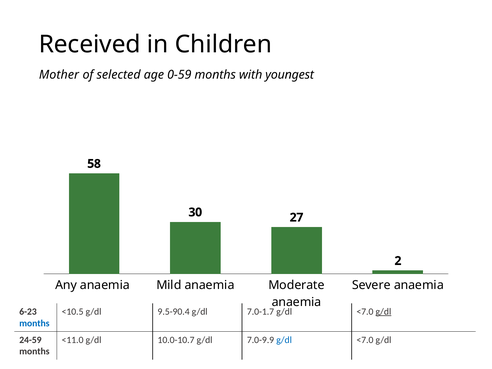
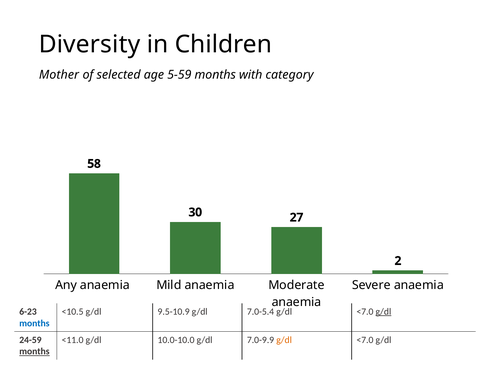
Received: Received -> Diversity (90, 44)
0-59: 0-59 -> 5-59 (179, 75)
youngest: youngest -> category (290, 75)
9.5-90.4: 9.5-90.4 -> 9.5-10.9 (174, 312)
7.0-1.7: 7.0-1.7 -> 7.0-5.4 (260, 312)
10.0-10.7: 10.0-10.7 -> 10.0-10.0 (176, 340)
g/dl colour: blue -> orange (284, 340)
months underline: none -> present (34, 352)
